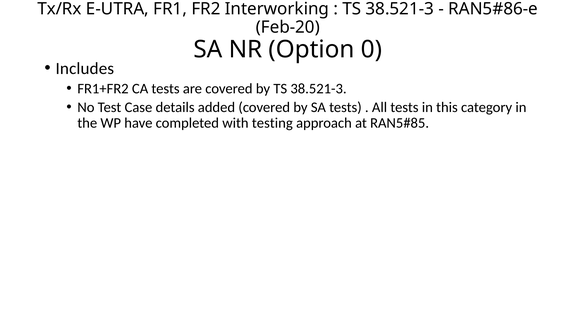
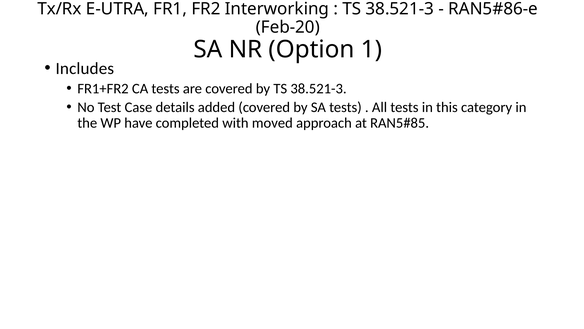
0: 0 -> 1 (372, 49)
testing: testing -> moved (272, 123)
